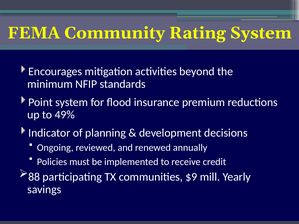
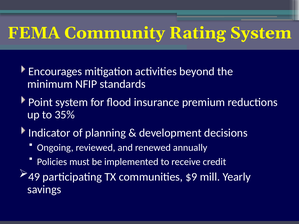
49%: 49% -> 35% (65, 115)
88: 88 -> 49 (34, 177)
